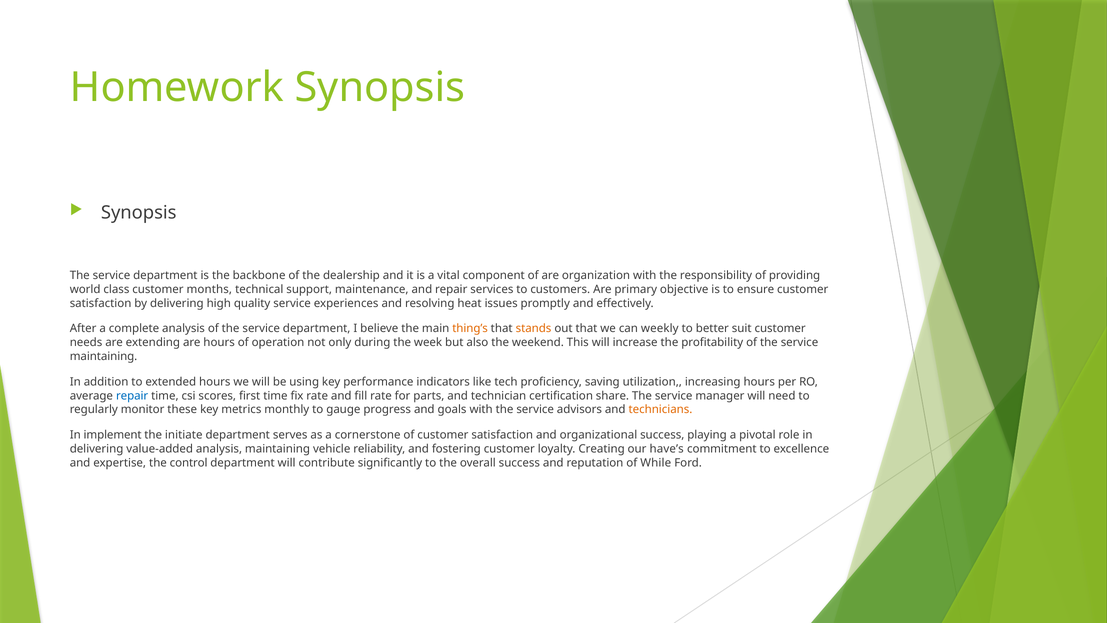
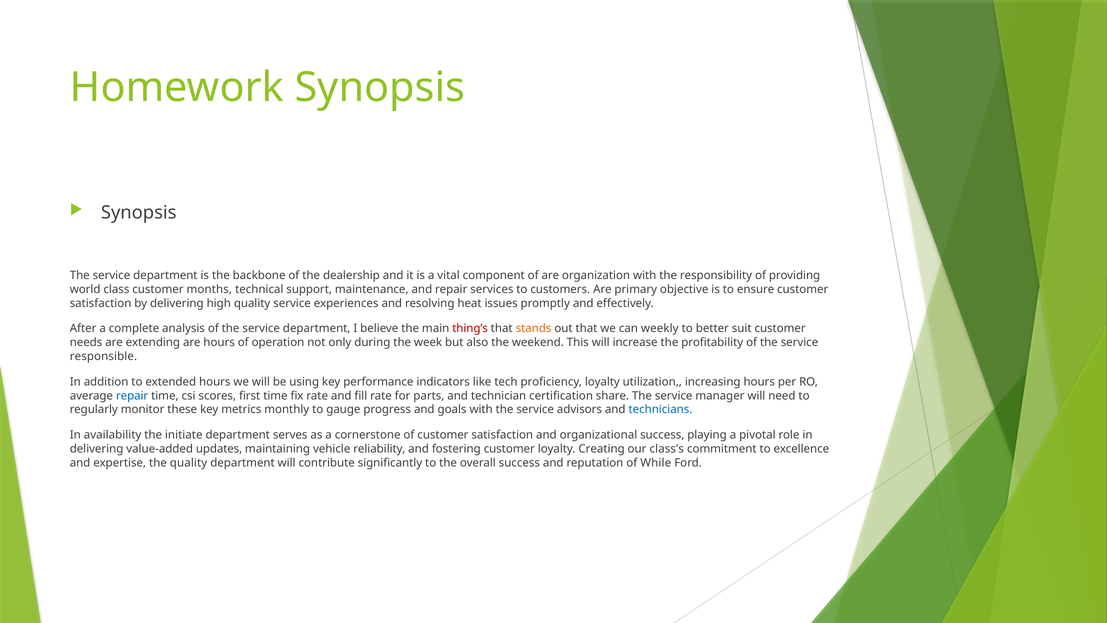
thing’s colour: orange -> red (470, 329)
maintaining: maintaining -> responsible (103, 356)
proficiency saving: saving -> loyalty (602, 382)
technicians colour: orange -> blue (660, 409)
implement: implement -> availability (113, 435)
value-added analysis: analysis -> updates (219, 449)
have’s: have’s -> class’s (667, 449)
the control: control -> quality (189, 462)
